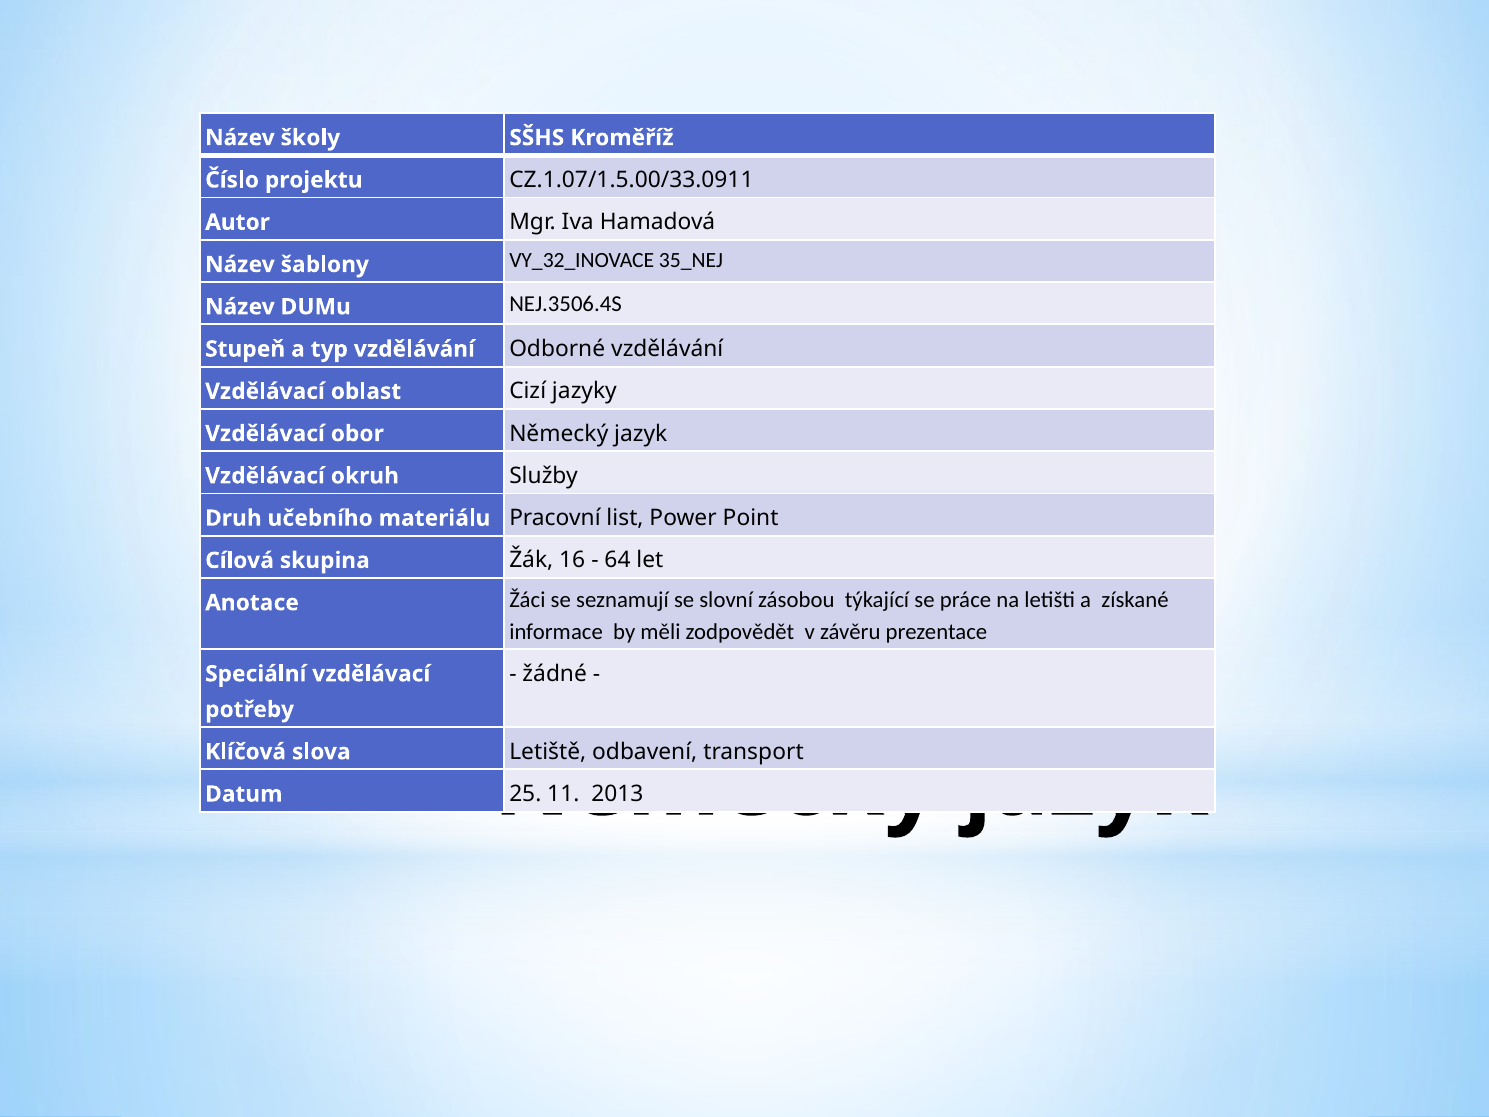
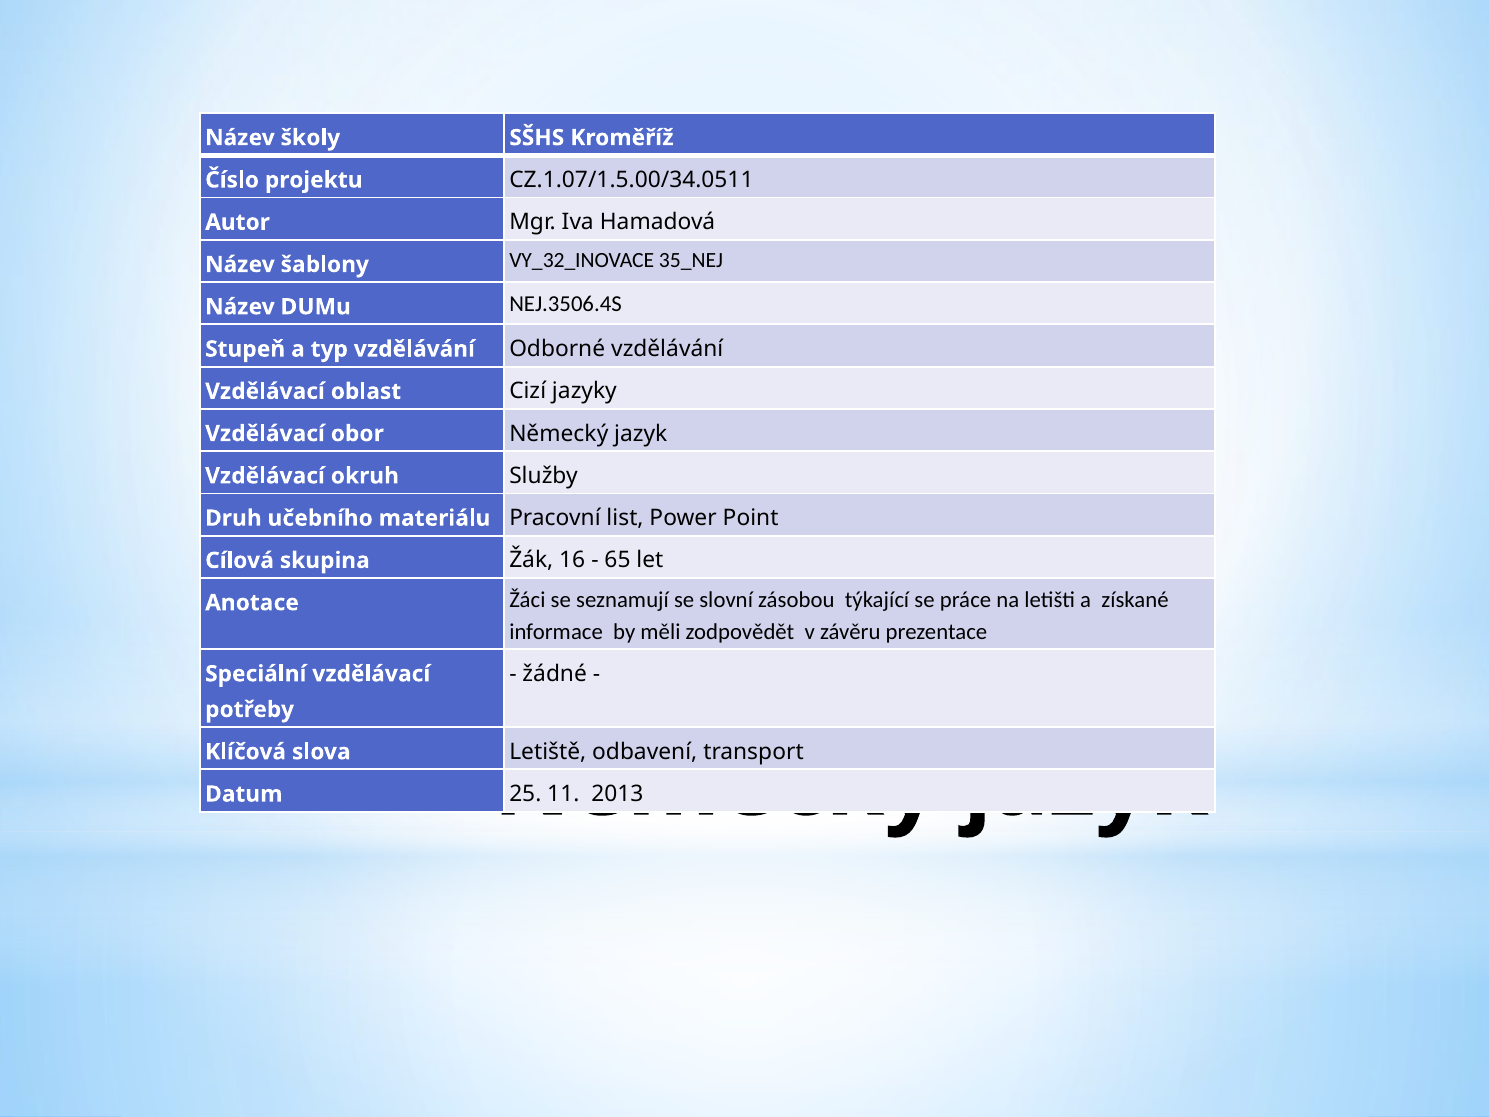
CZ.1.07/1.5.00/33.0911: CZ.1.07/1.5.00/33.0911 -> CZ.1.07/1.5.00/34.0511 (631, 180)
64: 64 -> 65 (618, 560)
